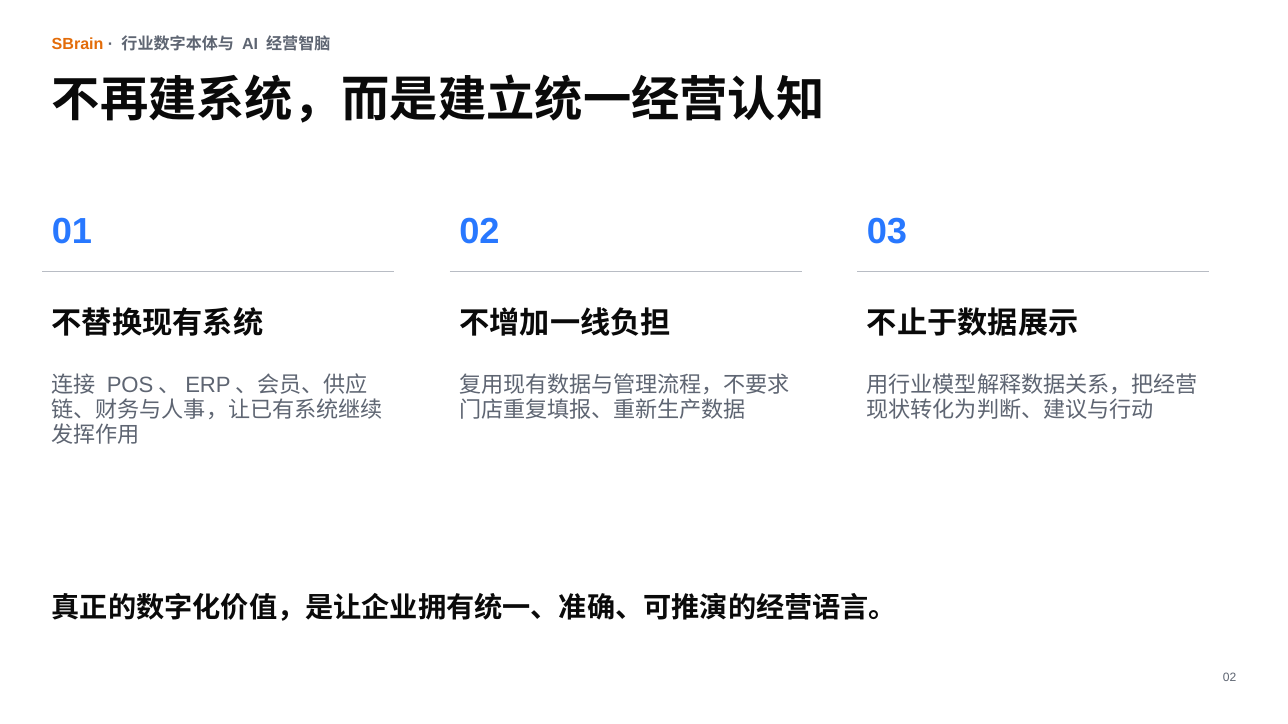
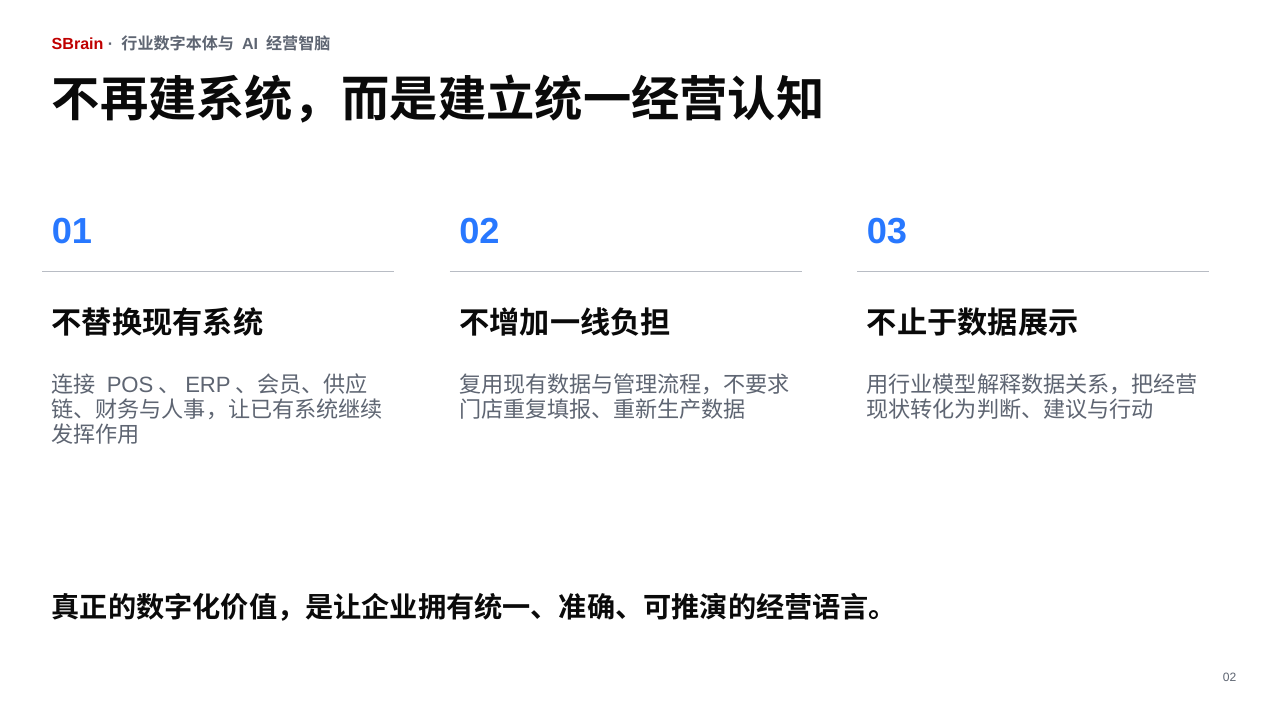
SBrain colour: orange -> red (78, 44)
